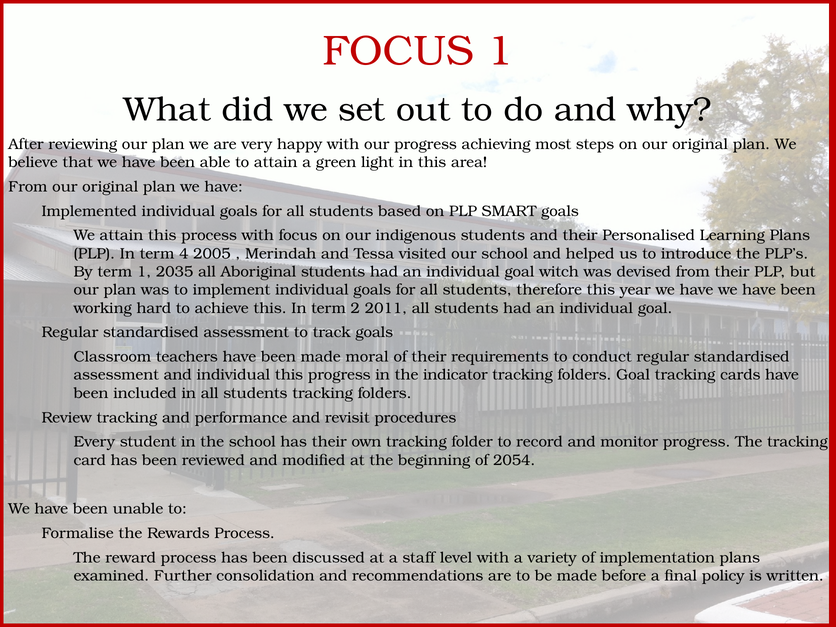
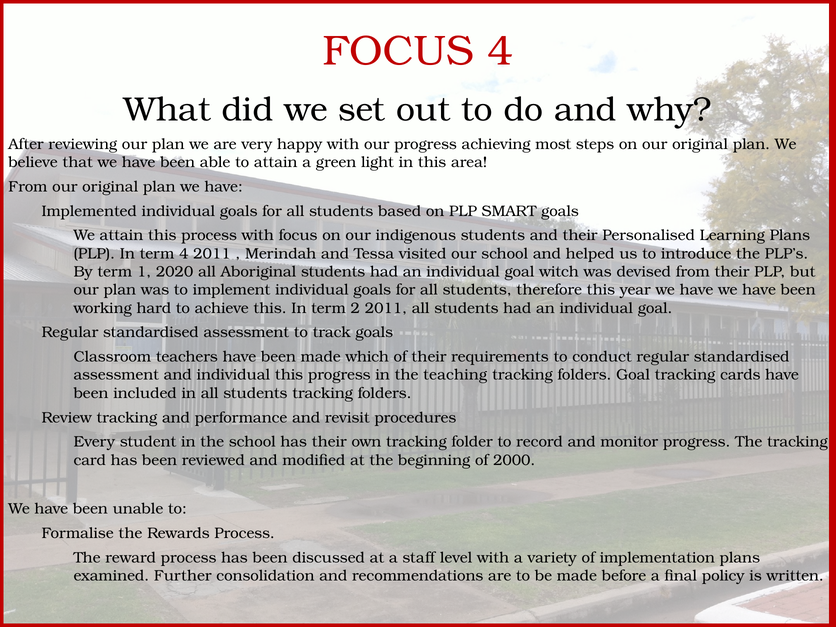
FOCUS 1: 1 -> 4 (500, 51)
4 2005: 2005 -> 2011 (212, 254)
2035: 2035 -> 2020 (175, 272)
moral: moral -> which (367, 357)
indicator: indicator -> teaching (455, 375)
2054: 2054 -> 2000 (514, 460)
